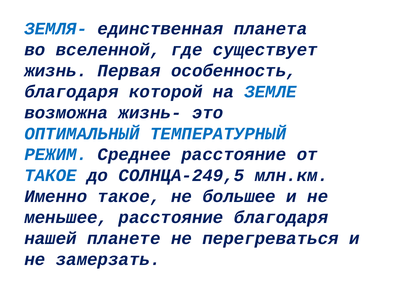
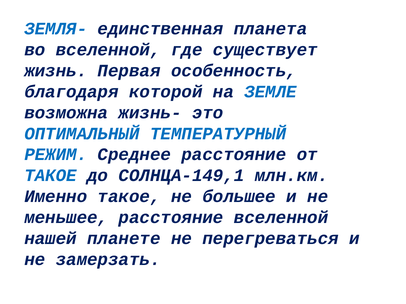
СОЛНЦА-249,5: СОЛНЦА-249,5 -> СОЛНЦА-149,1 (182, 176)
расстояние благодаря: благодаря -> вселенной (281, 218)
